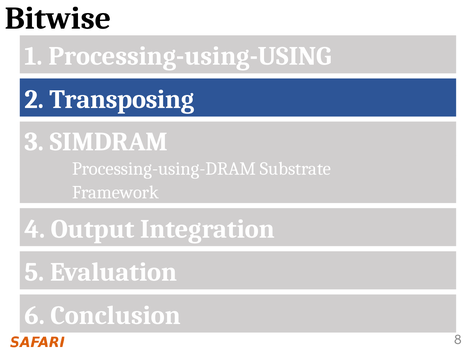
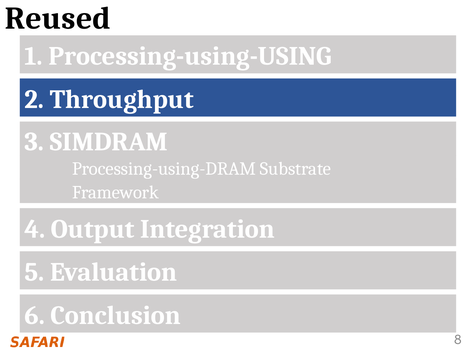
Bitwise: Bitwise -> Reused (58, 19)
Transposing: Transposing -> Throughput (122, 99)
